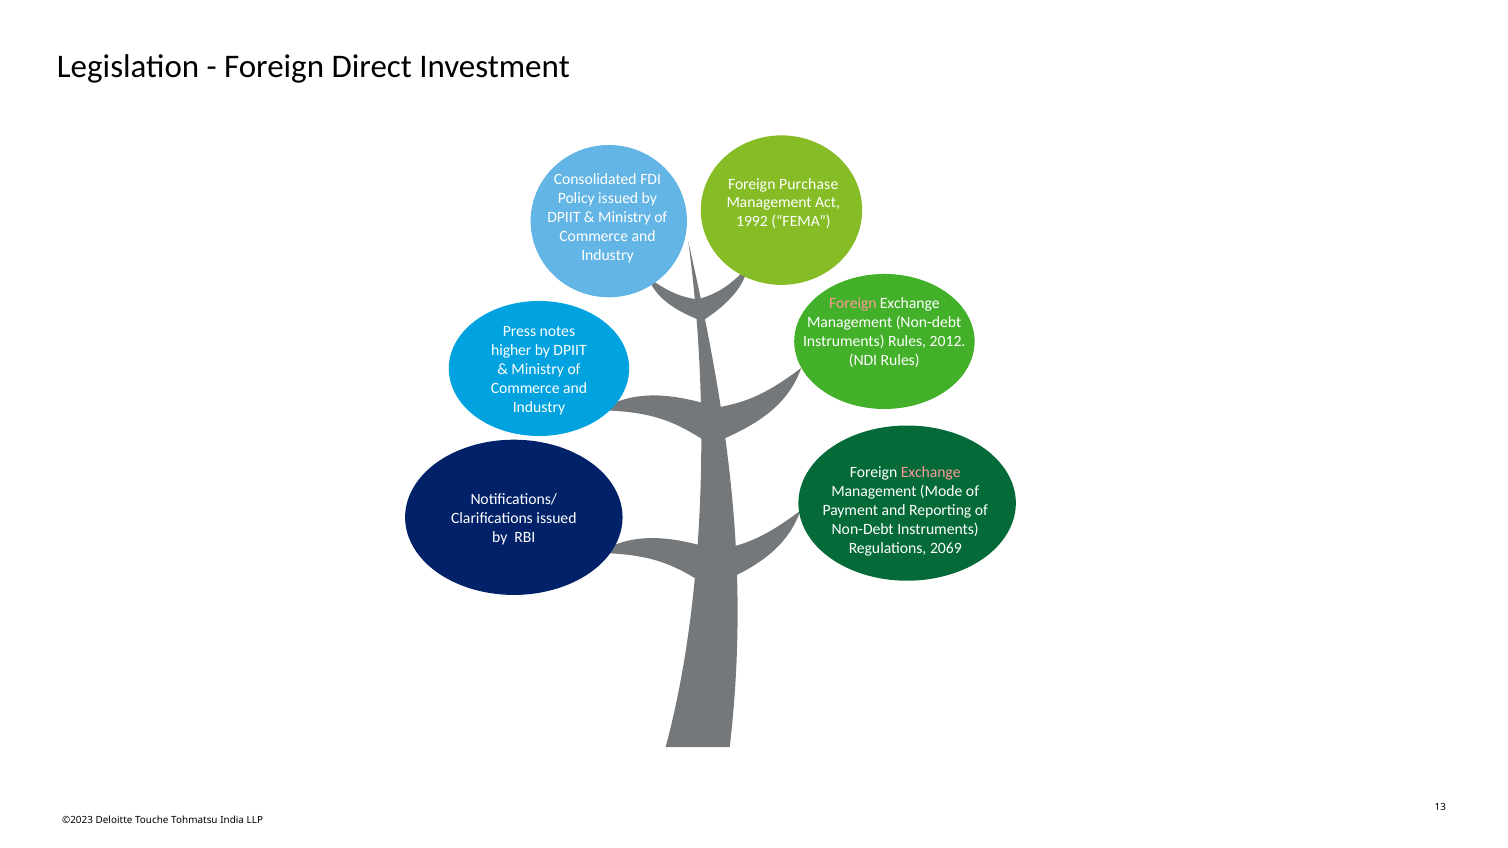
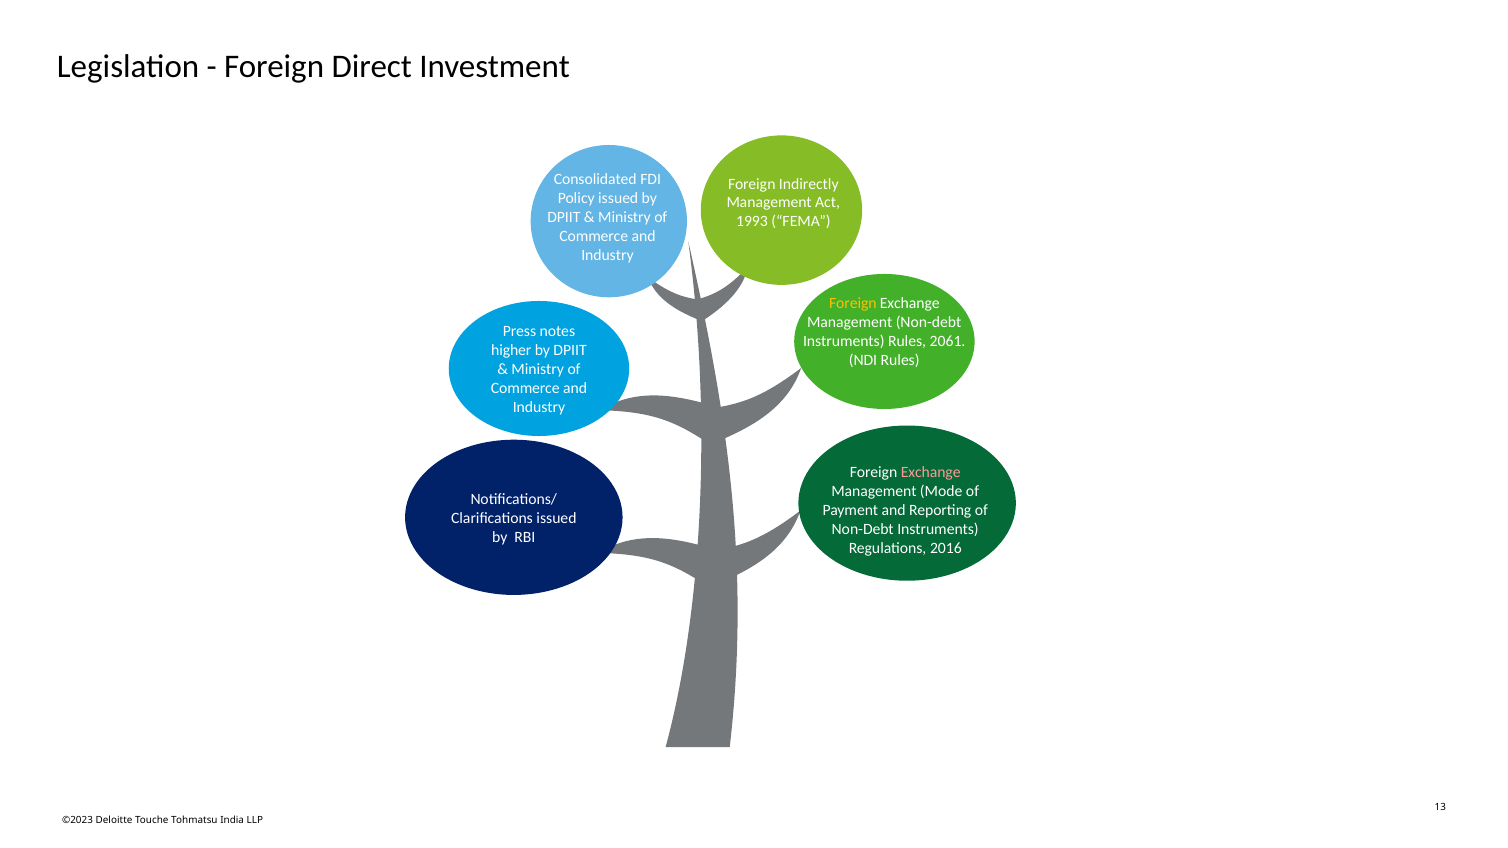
Purchase: Purchase -> Indirectly (809, 184)
1992: 1992 -> 1993 (752, 222)
Foreign colour: pink -> yellow (853, 304)
2012: 2012 -> 2061 (948, 341)
2069: 2069 -> 2016 (946, 548)
